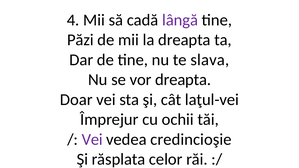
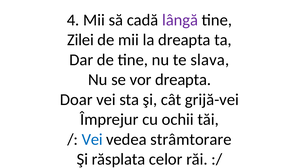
Păzi: Păzi -> Zilei (80, 40)
laţul-vei: laţul-vei -> grijă-vei (212, 100)
Vei colour: purple -> blue (92, 140)
credincioşie: credincioşie -> strâmtorare (191, 140)
